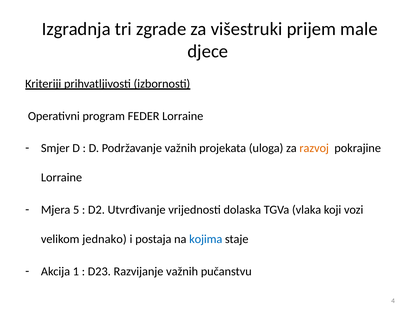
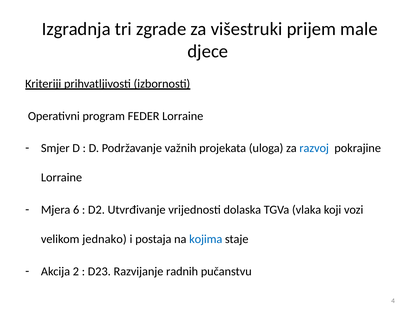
razvoj colour: orange -> blue (314, 148)
5: 5 -> 6 (76, 210)
1: 1 -> 2 (76, 271)
Razvijanje važnih: važnih -> radnih (182, 271)
